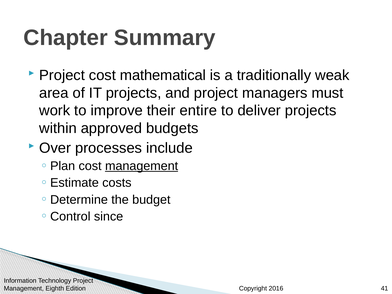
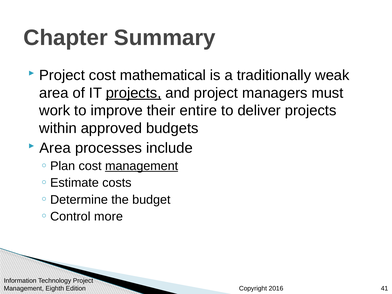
projects underline: none -> present (134, 93)
Over: Over -> Area (55, 148)
since: since -> more (108, 216)
